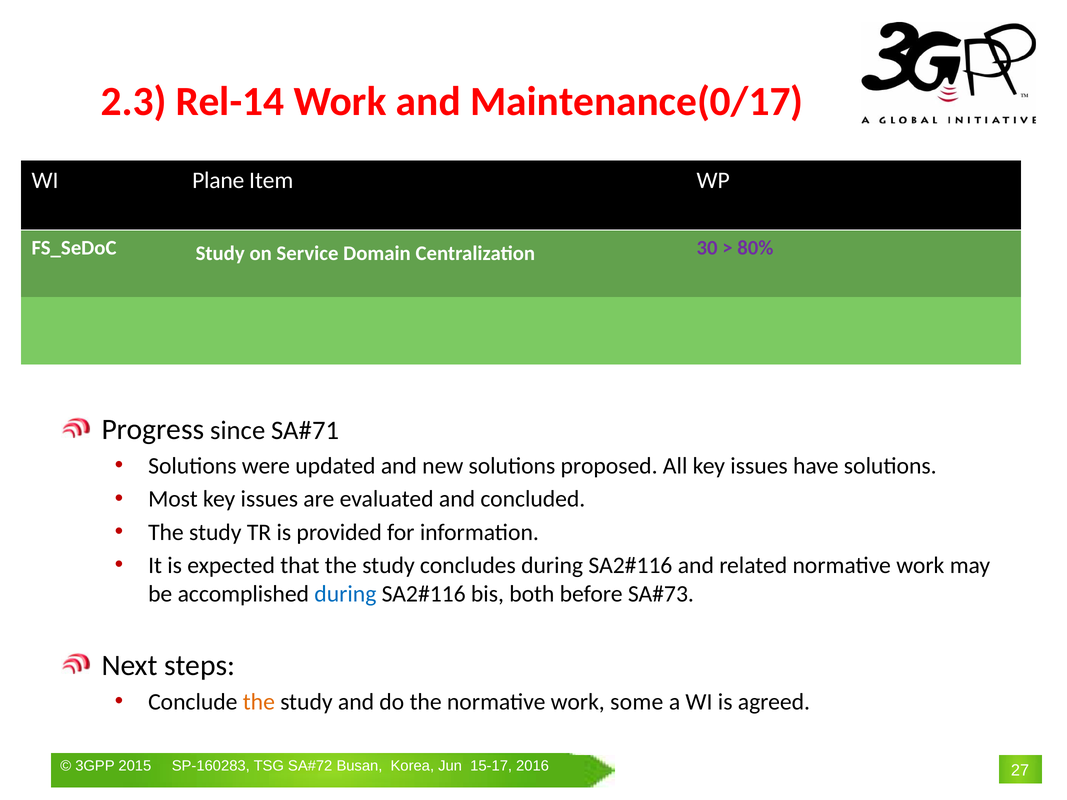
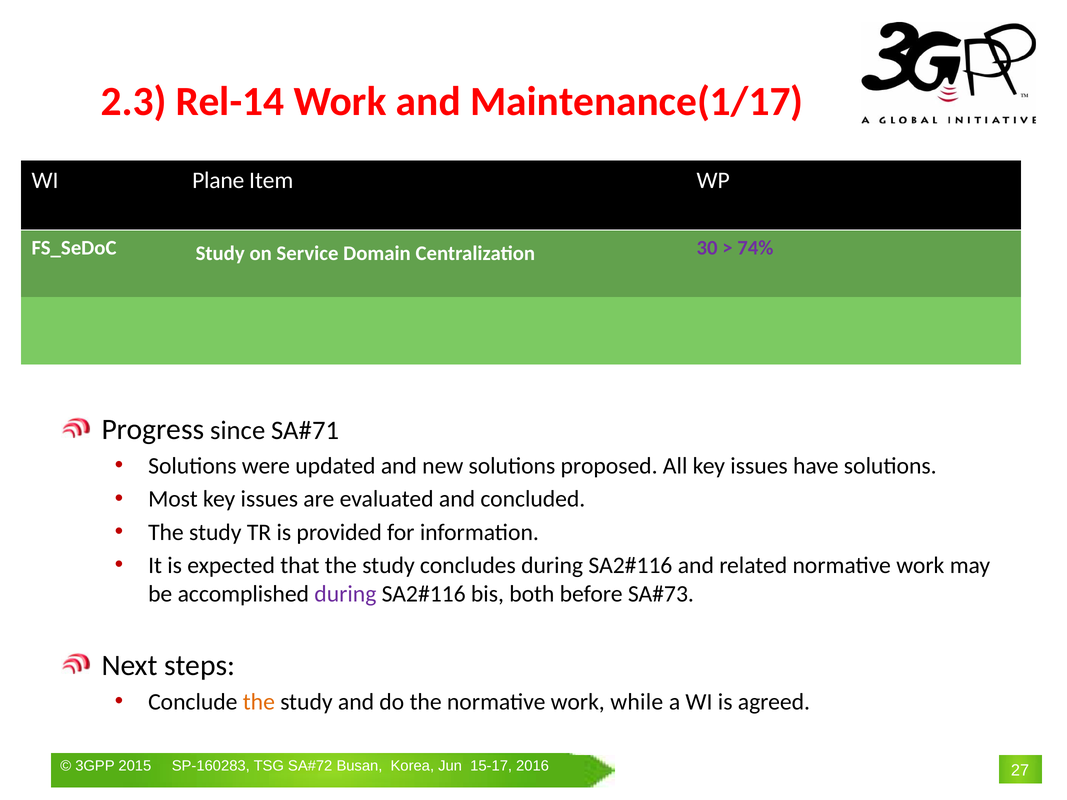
Maintenance(0/17: Maintenance(0/17 -> Maintenance(1/17 (637, 102)
80%: 80% -> 74% (755, 248)
during colour: blue -> purple (345, 594)
some: some -> while (637, 702)
